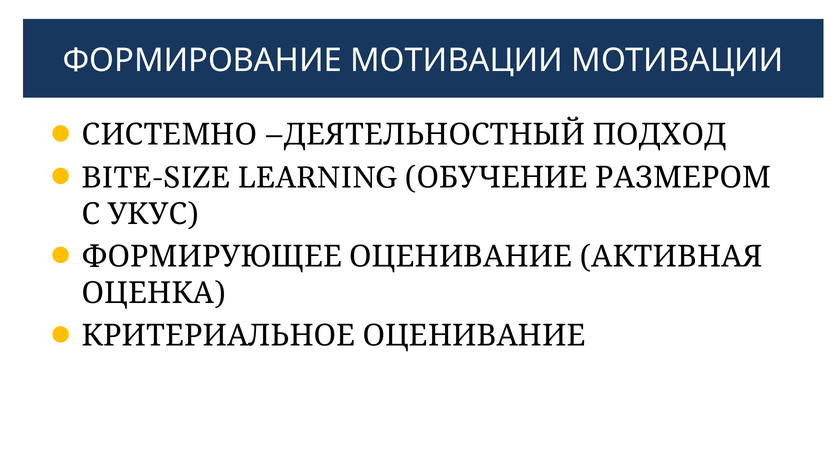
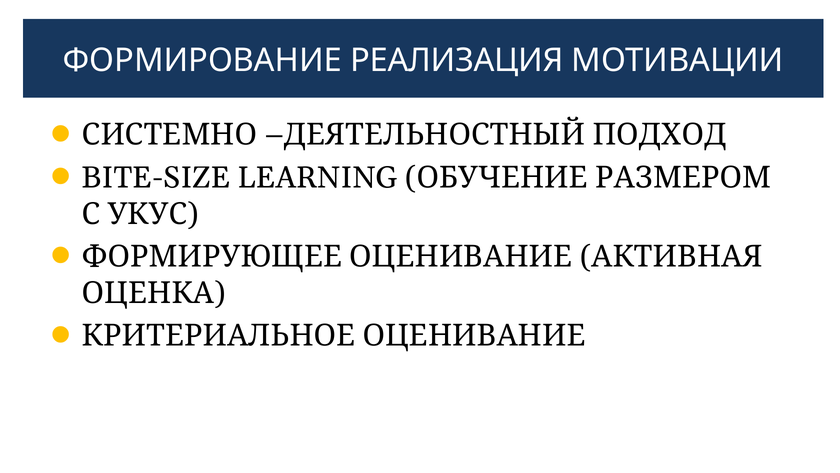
ФОРМИРОВАНИЕ МОТИВАЦИИ: МОТИВАЦИИ -> РЕАЛИЗАЦИЯ (457, 61)
